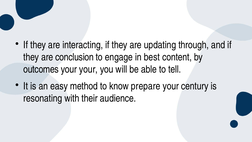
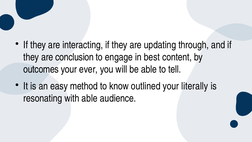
your your: your -> ever (88, 69)
prepare: prepare -> outlined (146, 86)
century: century -> literally (195, 86)
with their: their -> able (90, 98)
